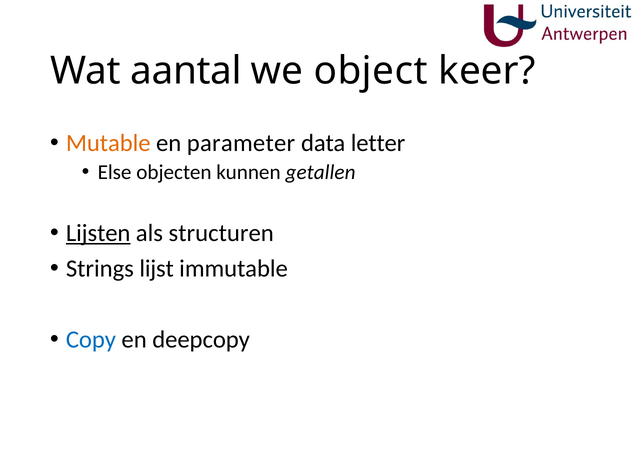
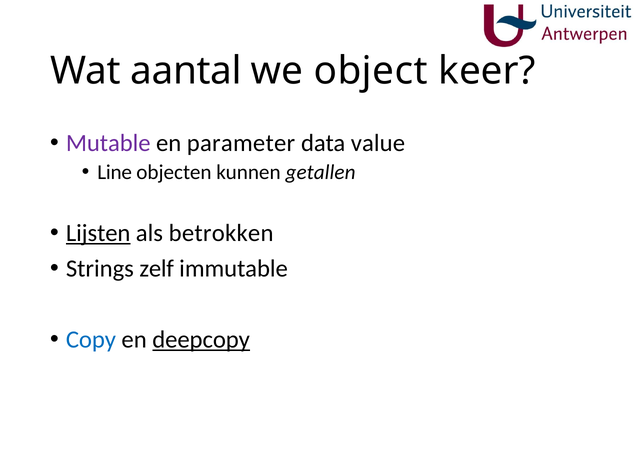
Mutable colour: orange -> purple (108, 143)
letter: letter -> value (378, 143)
Else: Else -> Line (115, 172)
structuren: structuren -> betrokken (221, 233)
lijst: lijst -> zelf (157, 269)
deepcopy underline: none -> present (201, 340)
